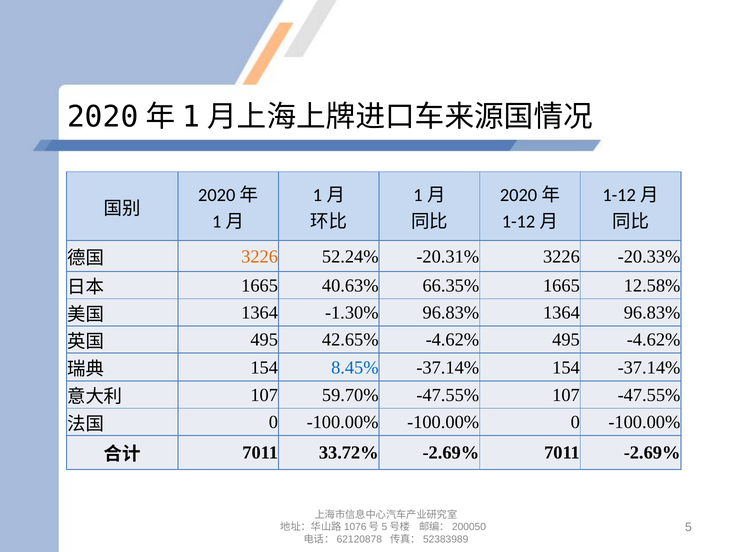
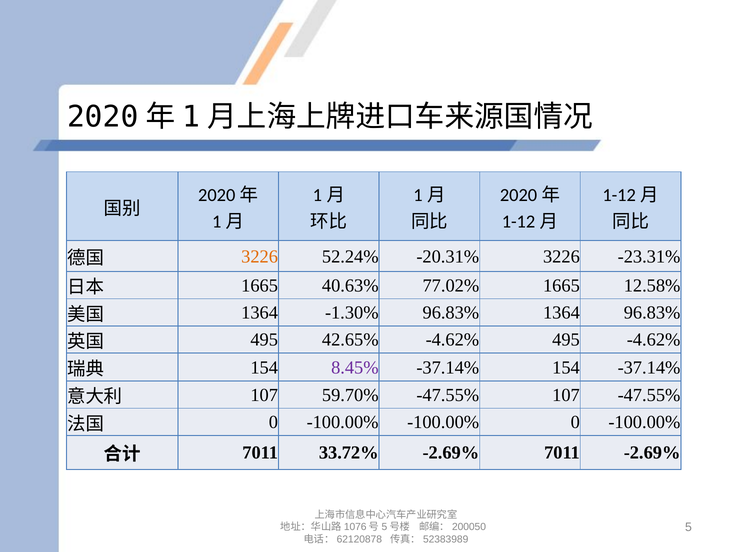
-20.33%: -20.33% -> -23.31% (649, 256)
66.35%: 66.35% -> 77.02% (451, 286)
8.45% colour: blue -> purple (355, 367)
